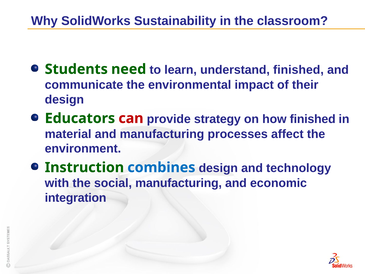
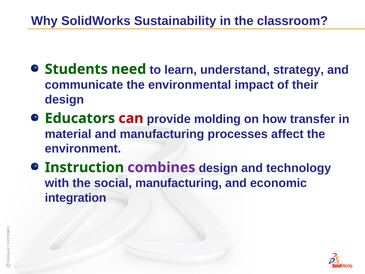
understand finished: finished -> strategy (298, 70)
strategy: strategy -> molding (217, 119)
how finished: finished -> transfer (313, 119)
combines colour: blue -> purple (161, 167)
